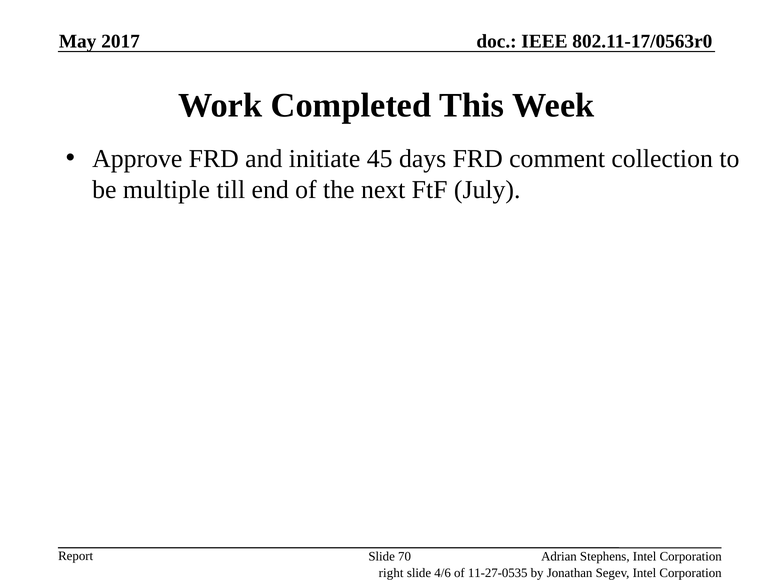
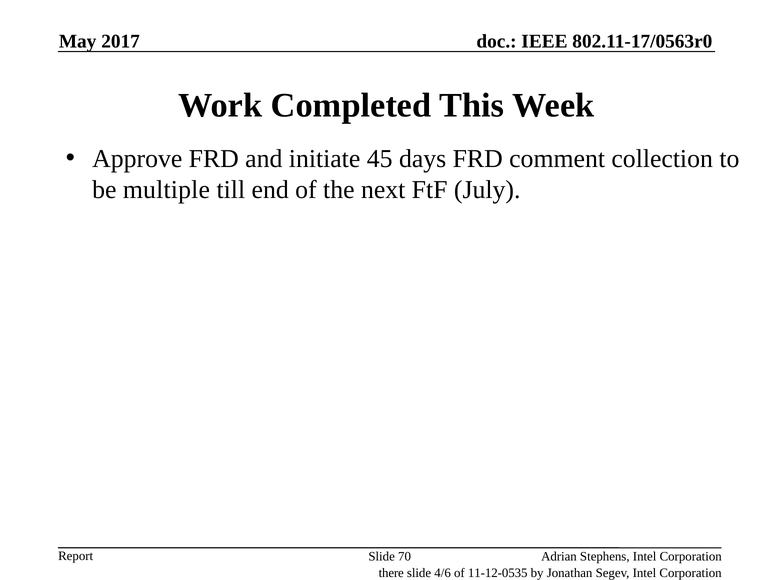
right: right -> there (391, 573)
11-27-0535: 11-27-0535 -> 11-12-0535 (498, 573)
